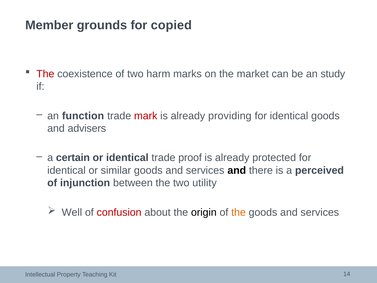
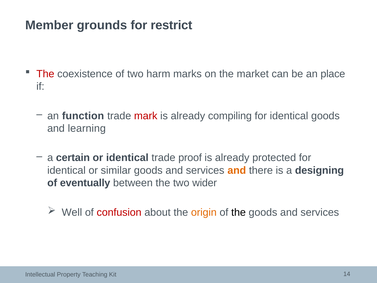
copied: copied -> restrict (171, 25)
study: study -> place (333, 74)
providing: providing -> compiling (230, 116)
advisers: advisers -> learning (87, 128)
and colour: black -> orange (237, 170)
perceived: perceived -> designing (319, 170)
injunction: injunction -> eventually (85, 183)
utility: utility -> wider (205, 183)
origin colour: black -> orange (204, 212)
the colour: orange -> black (239, 212)
